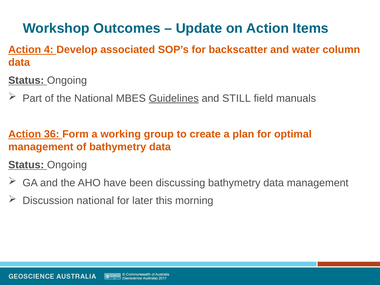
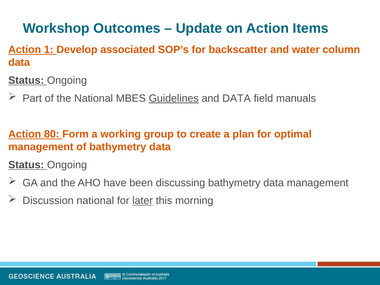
4: 4 -> 1 (49, 50)
and STILL: STILL -> DATA (237, 98)
36: 36 -> 80 (52, 134)
later underline: none -> present (143, 201)
